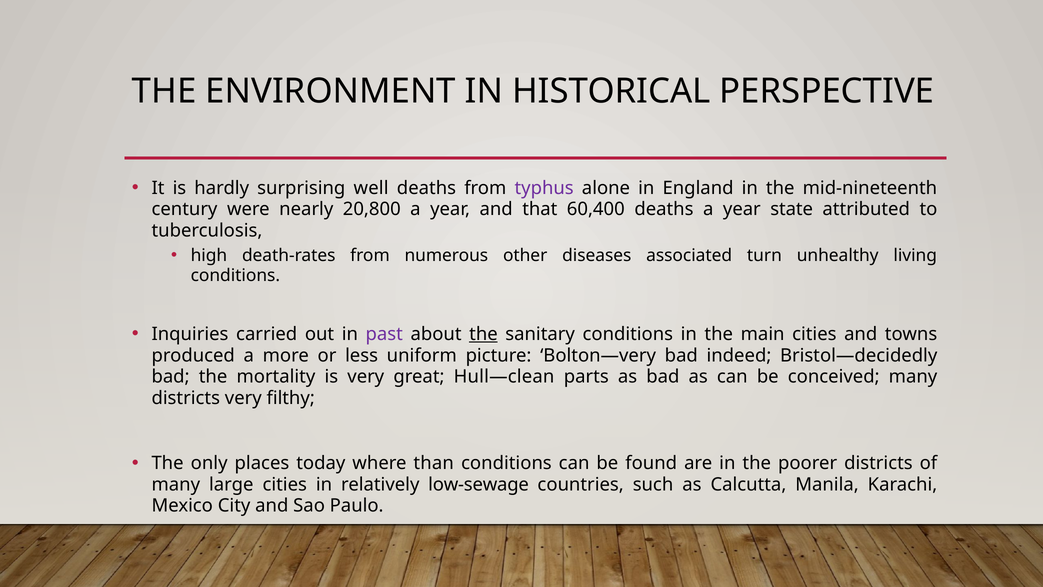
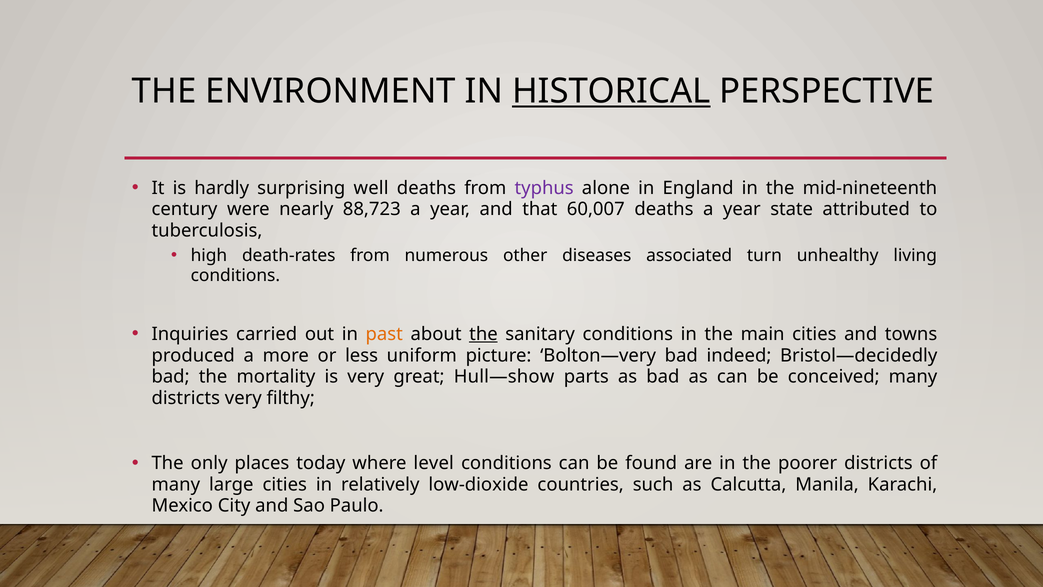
HISTORICAL underline: none -> present (611, 91)
20,800: 20,800 -> 88,723 (372, 209)
60,400: 60,400 -> 60,007 (596, 209)
past colour: purple -> orange (384, 334)
Hull—clean: Hull—clean -> Hull—show (504, 377)
than: than -> level (434, 463)
low-sewage: low-sewage -> low-dioxide (478, 484)
